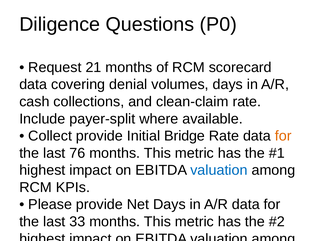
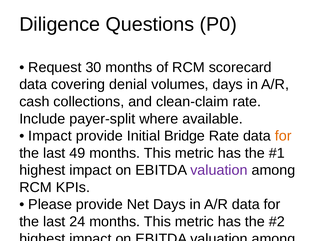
21: 21 -> 30 (93, 68)
Collect: Collect -> Impact (50, 136)
76: 76 -> 49 (77, 153)
valuation colour: blue -> purple (219, 171)
33: 33 -> 24 (77, 222)
